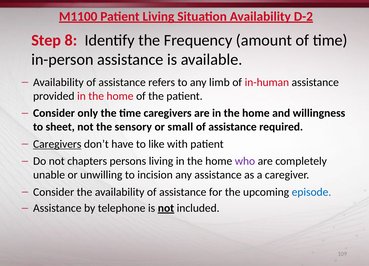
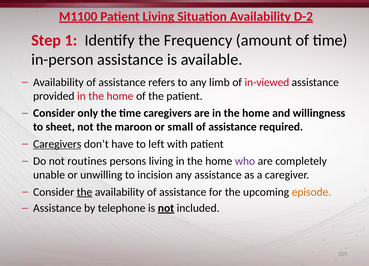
8: 8 -> 1 (71, 40)
in-human: in-human -> in-viewed (267, 82)
sensory: sensory -> maroon (133, 127)
like: like -> left (156, 144)
chapters: chapters -> routines (87, 161)
the underline: none -> present (84, 192)
episode colour: blue -> orange (311, 192)
